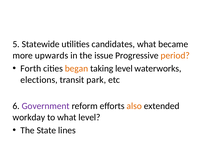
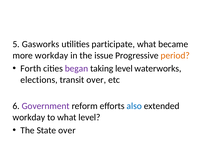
Statewide: Statewide -> Gasworks (41, 44)
candidates: candidates -> participate (113, 44)
more upwards: upwards -> workday (52, 55)
began colour: orange -> purple (77, 68)
transit park: park -> over (96, 80)
also colour: orange -> blue (134, 106)
State lines: lines -> over (67, 130)
